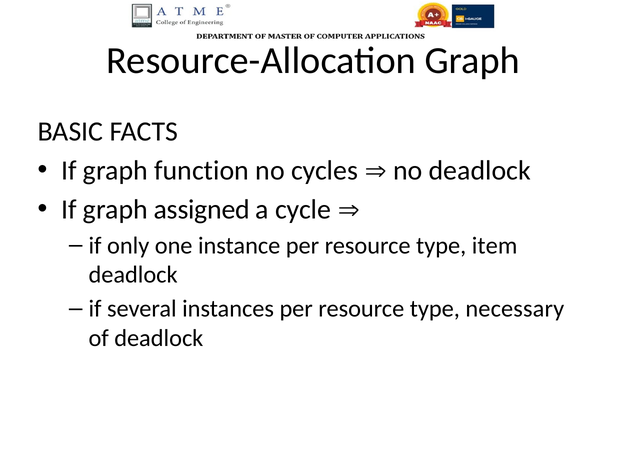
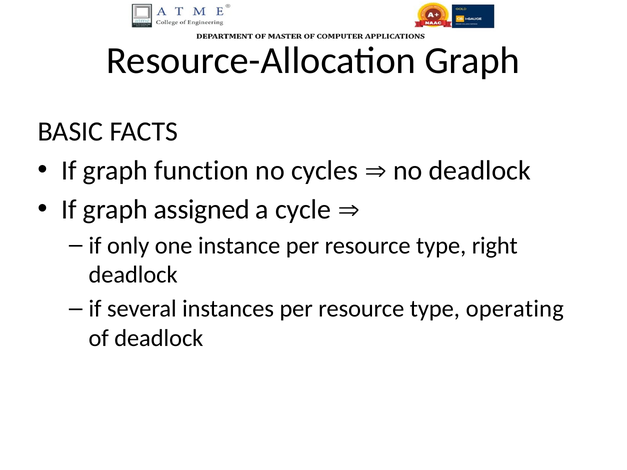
item: item -> right (495, 246)
necessary: necessary -> operating (515, 309)
